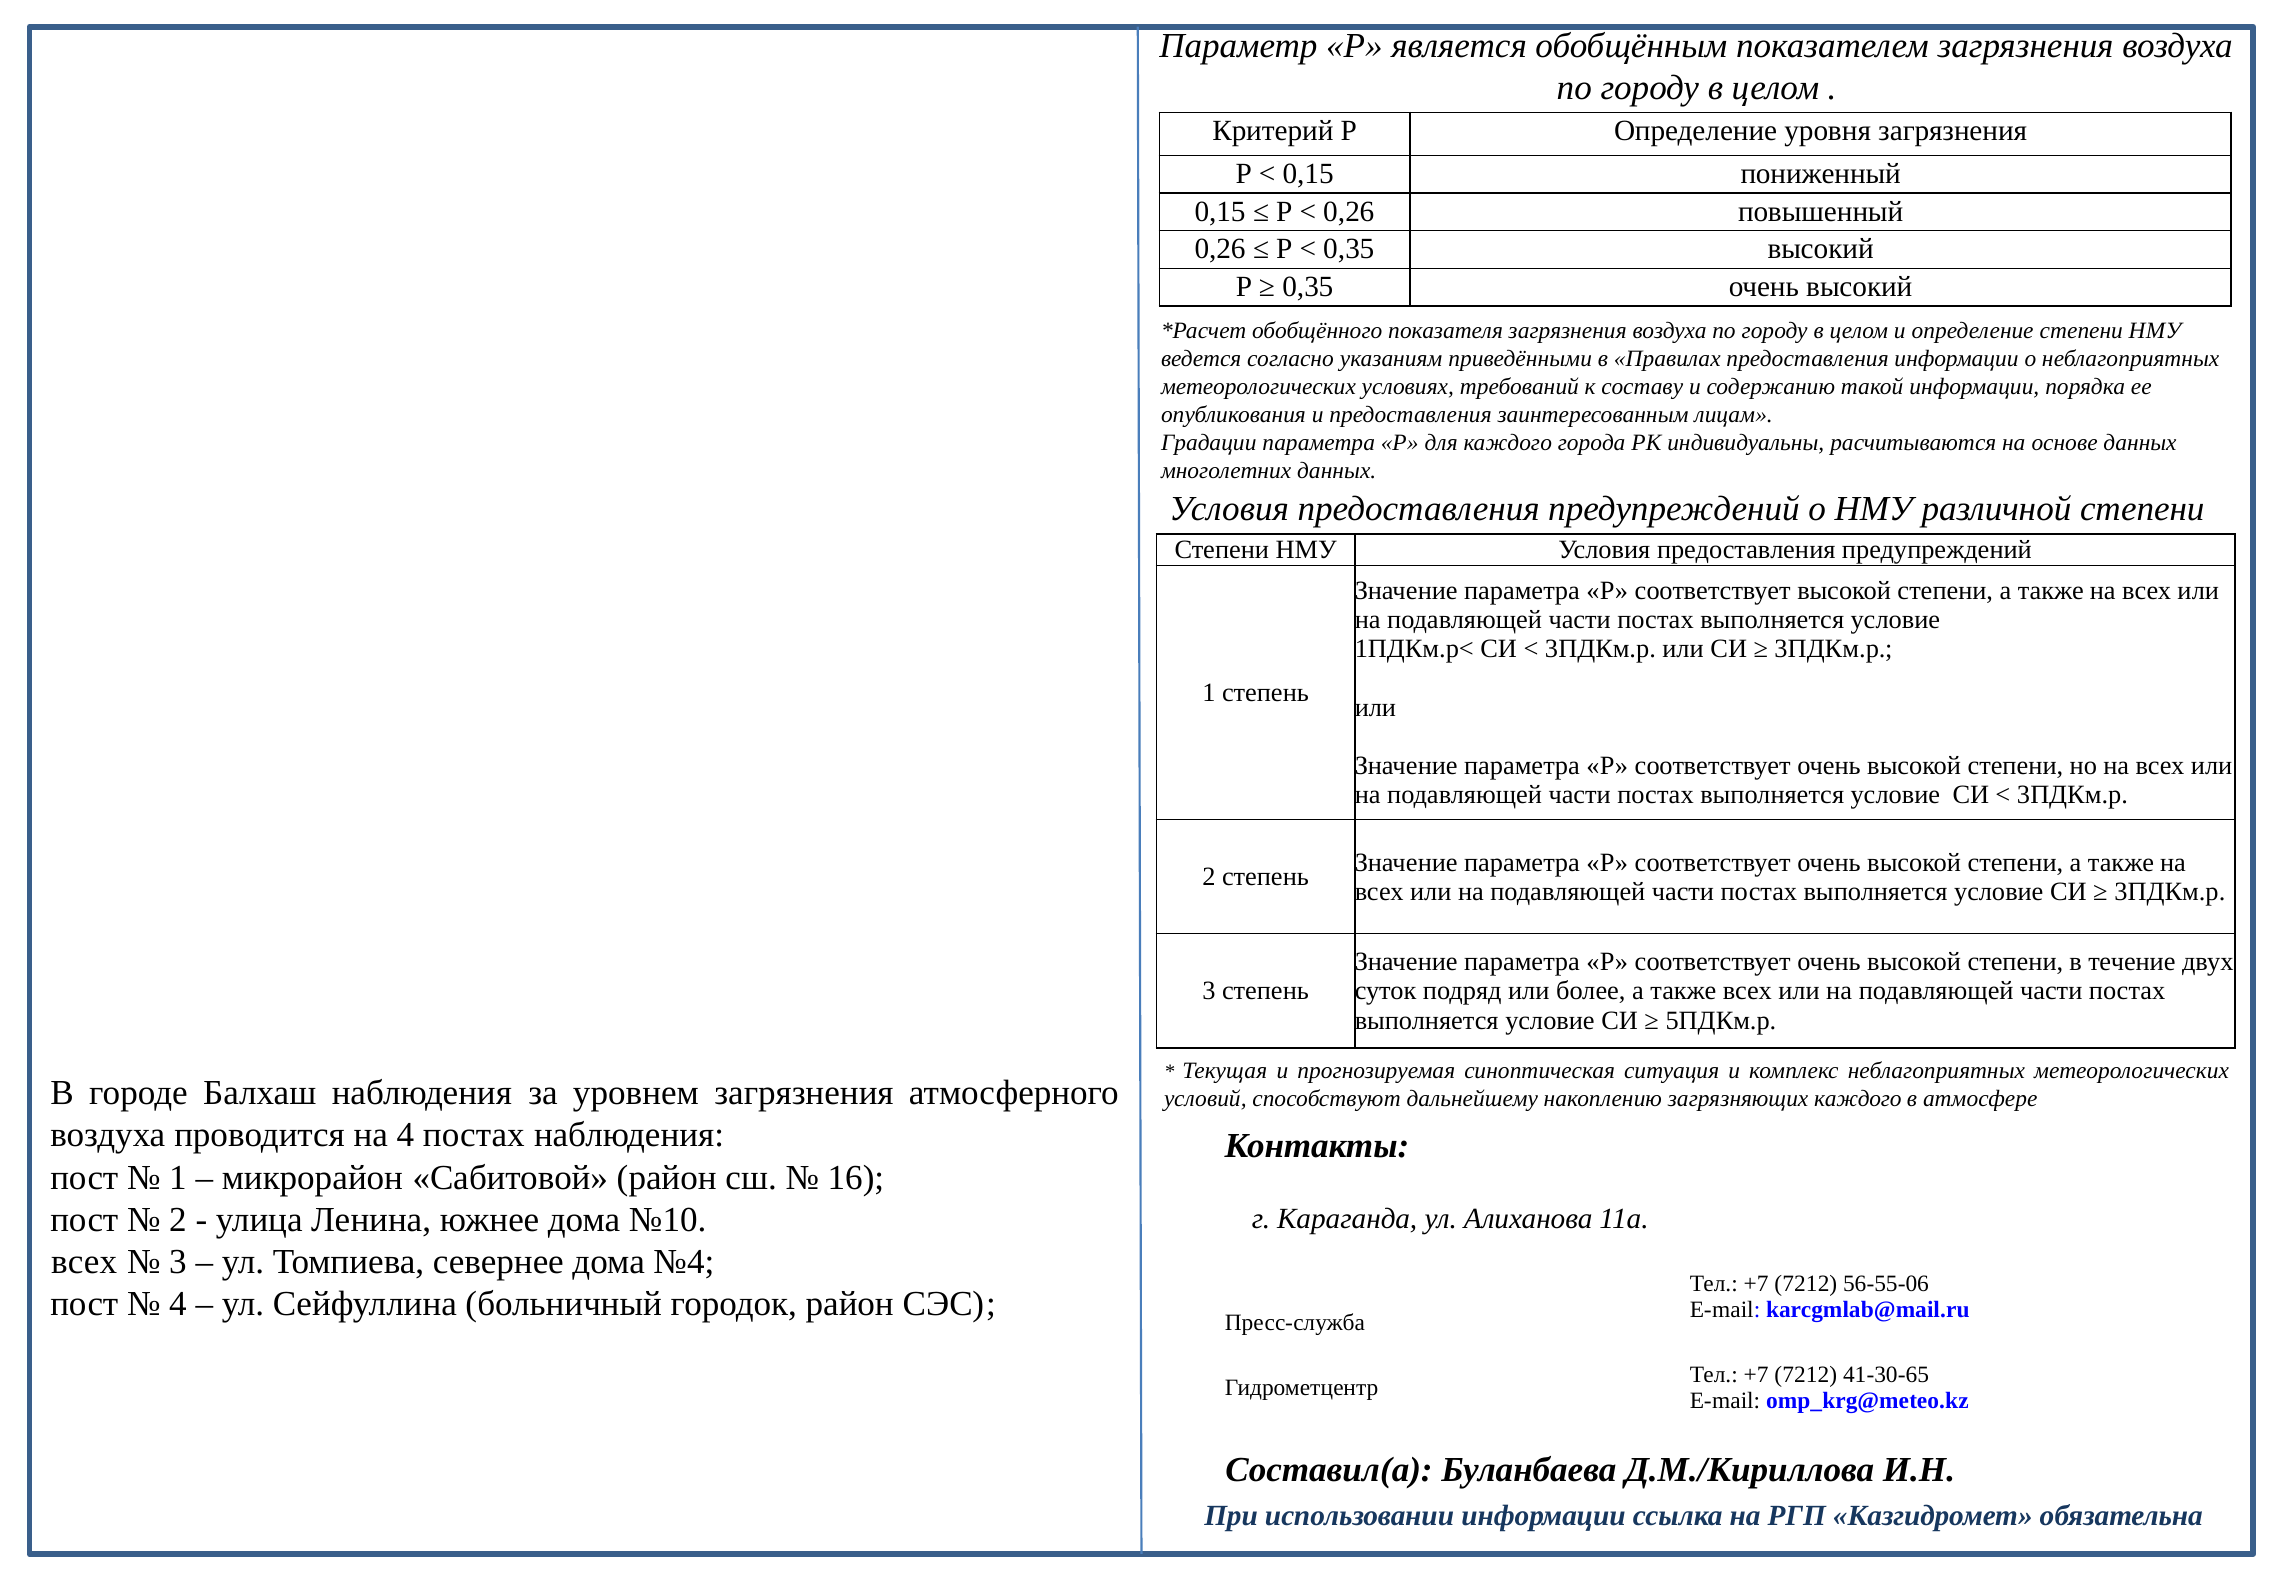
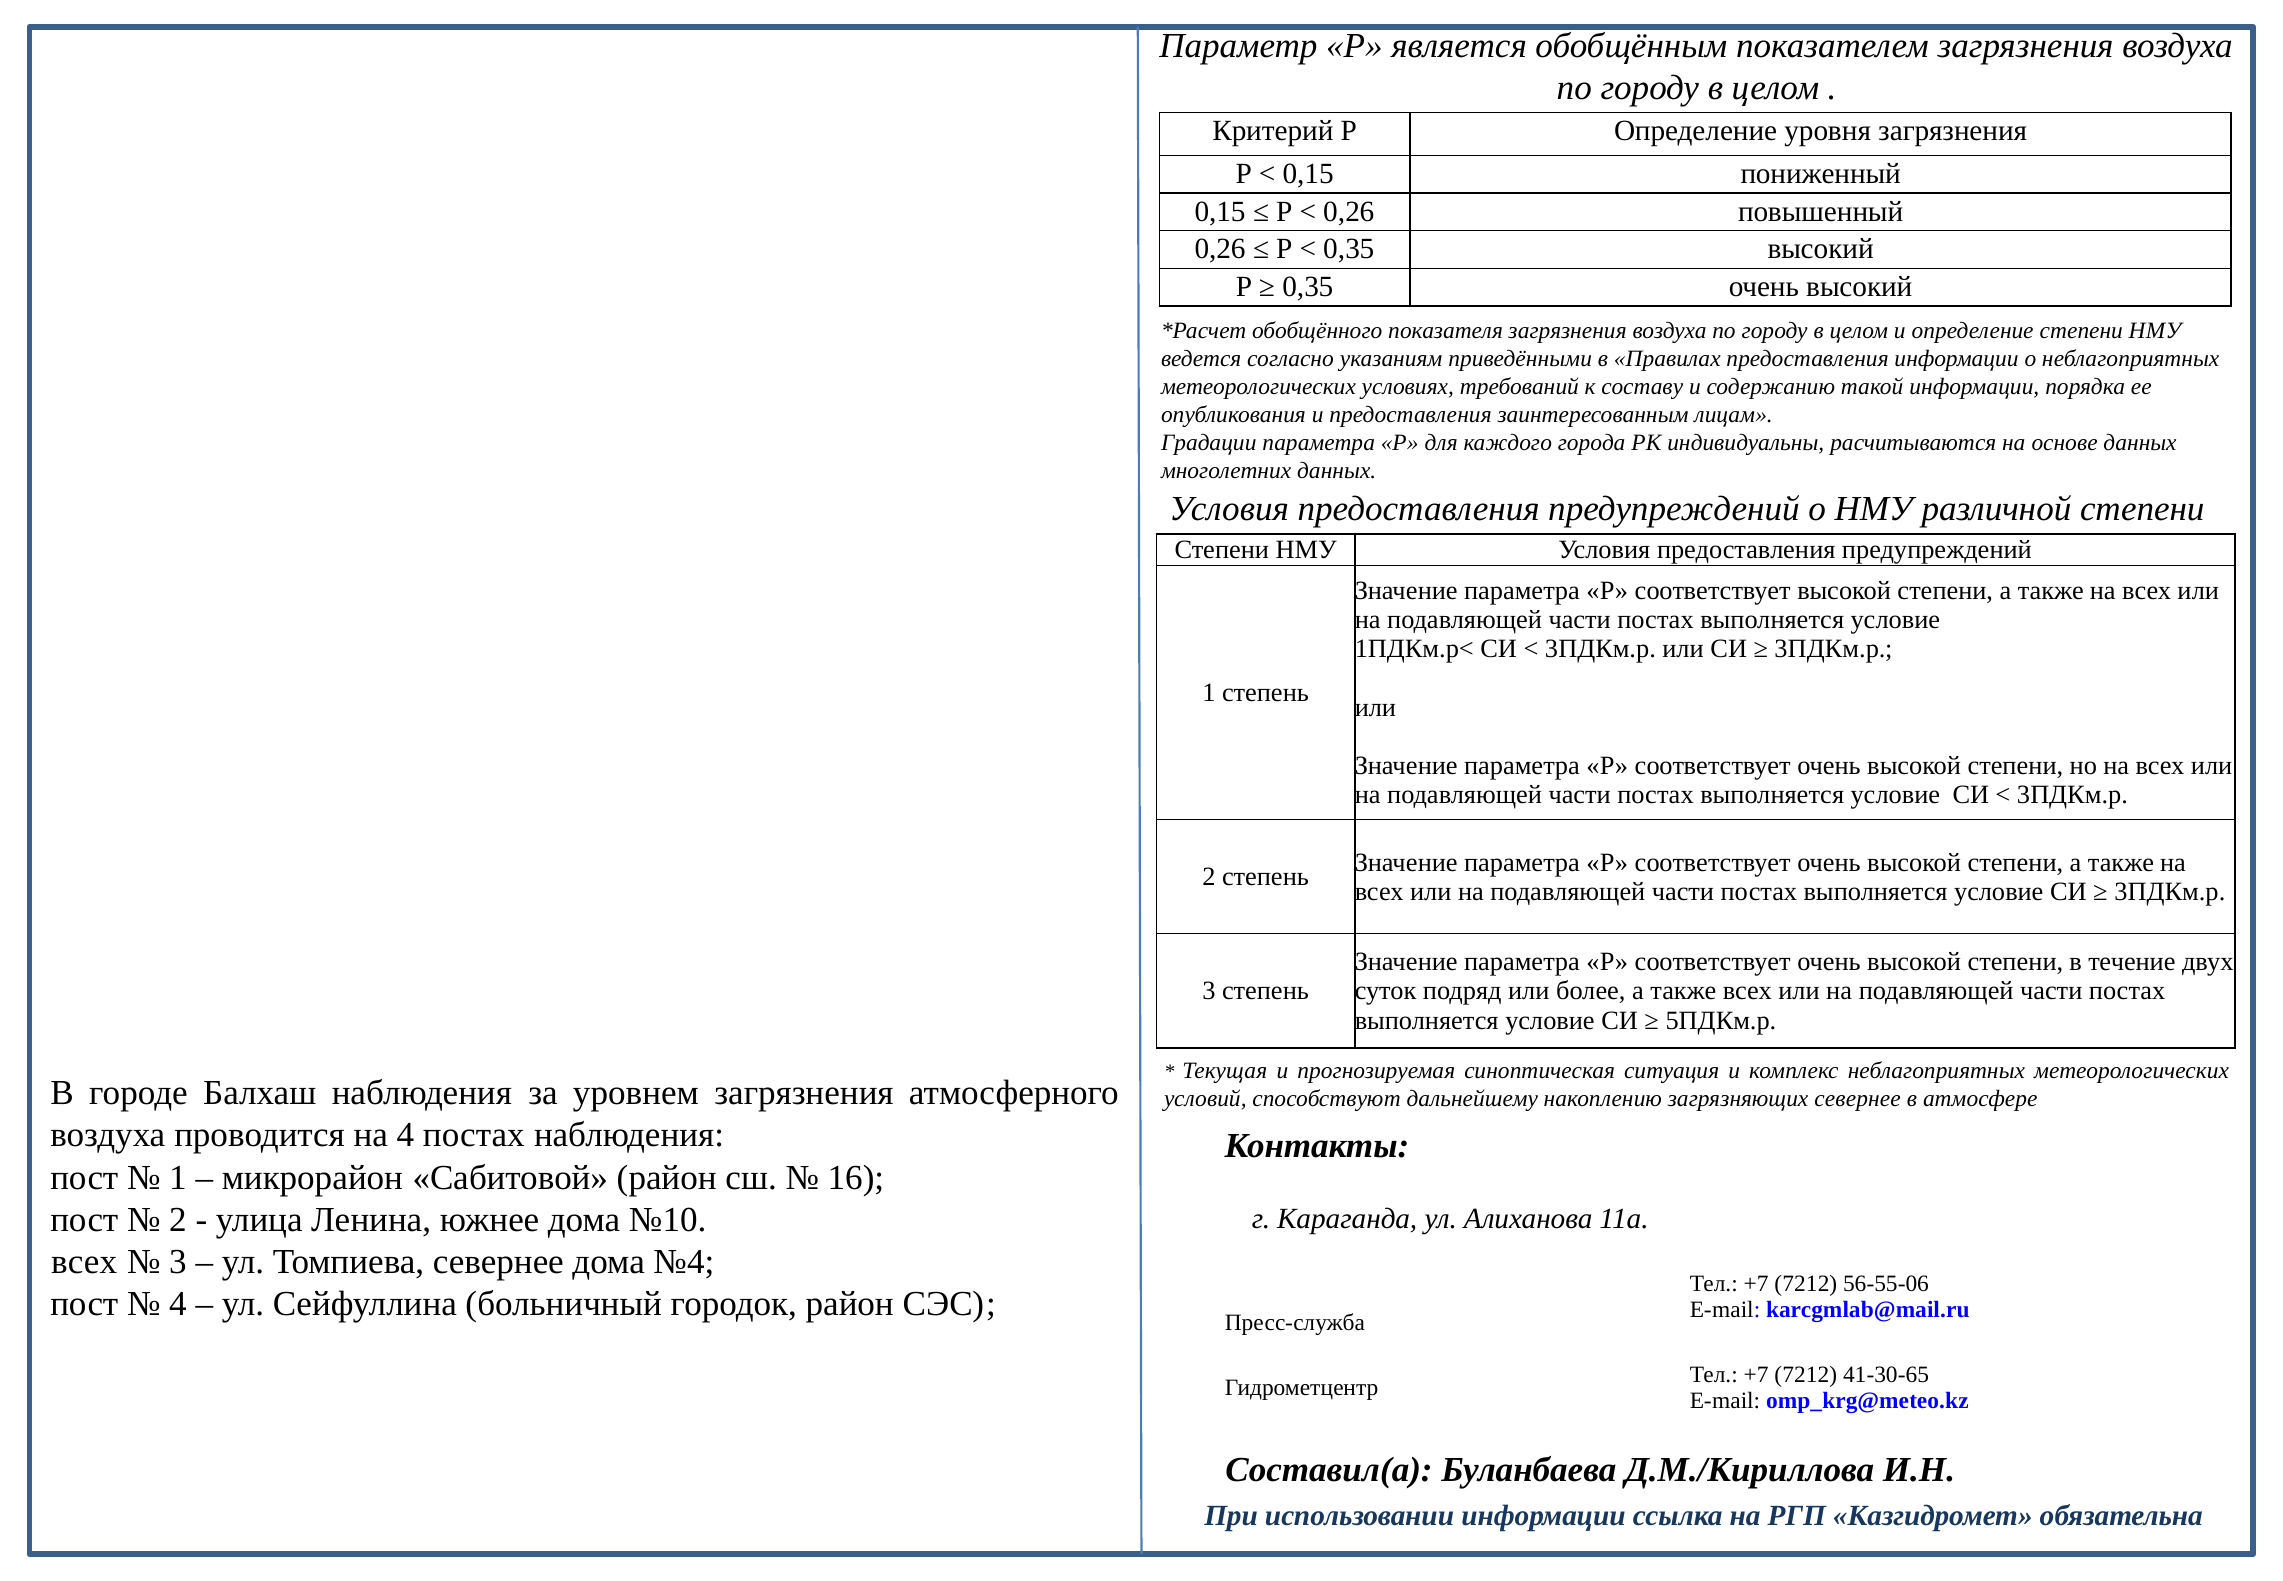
загрязняющих каждого: каждого -> севернее (1858, 1099)
